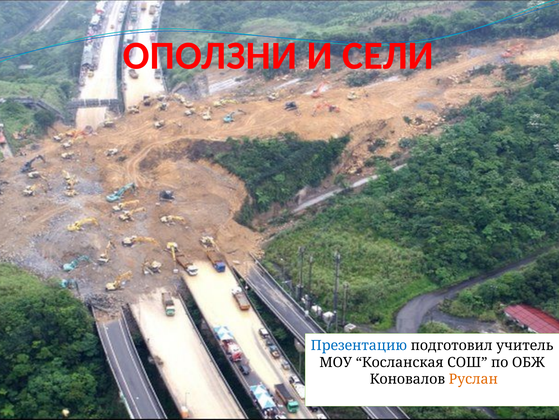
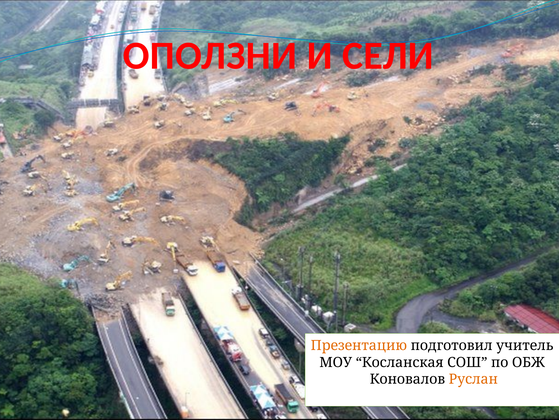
Презентацию colour: blue -> orange (359, 345)
